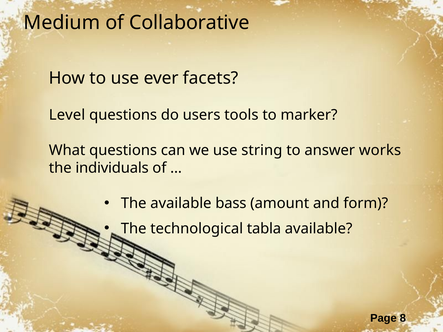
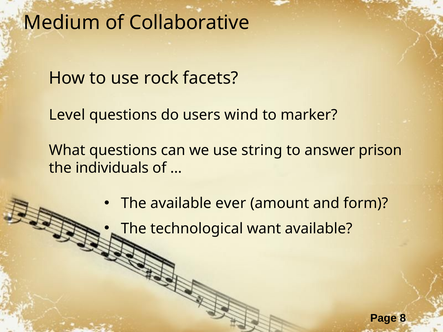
ever: ever -> rock (161, 78)
tools: tools -> wind (241, 115)
works: works -> prison (380, 150)
bass: bass -> ever (231, 204)
tabla: tabla -> want (264, 229)
